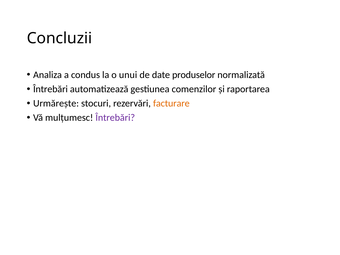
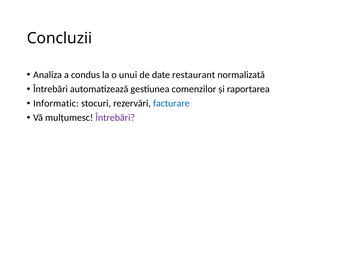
produselor: produselor -> restaurant (194, 75)
Urmărește: Urmărește -> Informatic (56, 103)
facturare colour: orange -> blue (171, 103)
